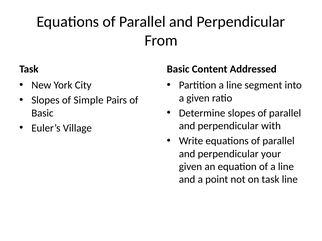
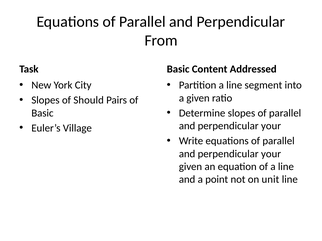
Simple: Simple -> Should (89, 100)
with: with -> your (271, 126)
on task: task -> unit (270, 180)
